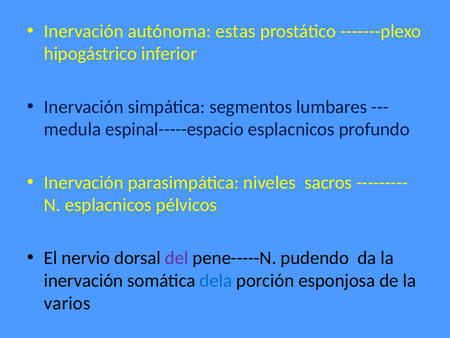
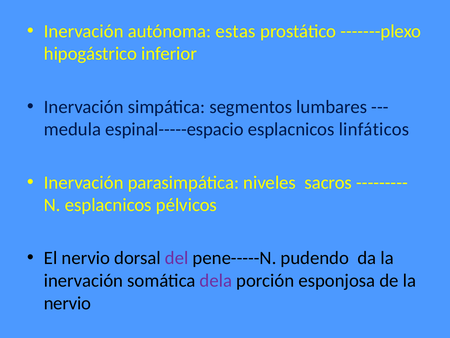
profundo: profundo -> linfáticos (374, 129)
dela colour: blue -> purple (216, 280)
varios: varios -> nervio (67, 303)
